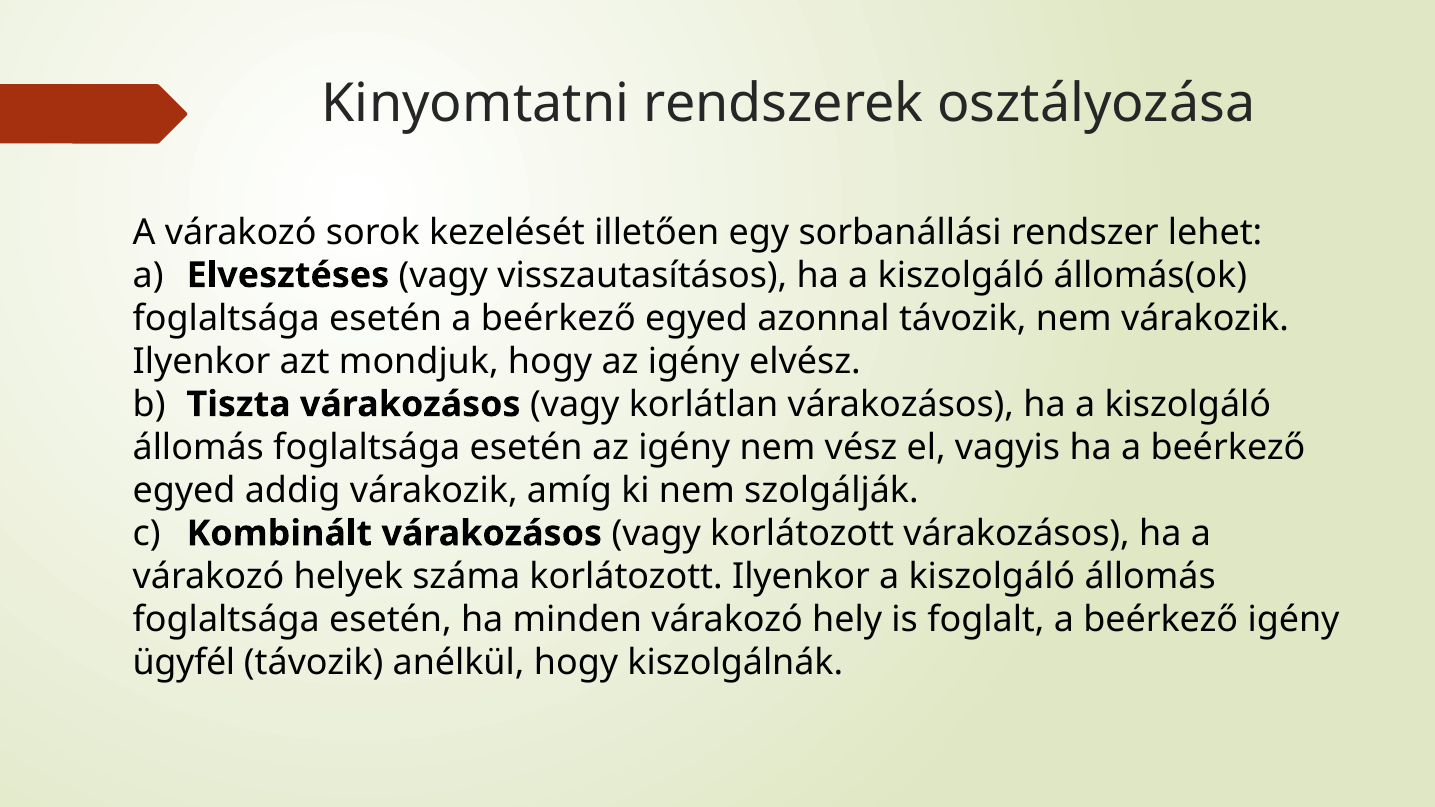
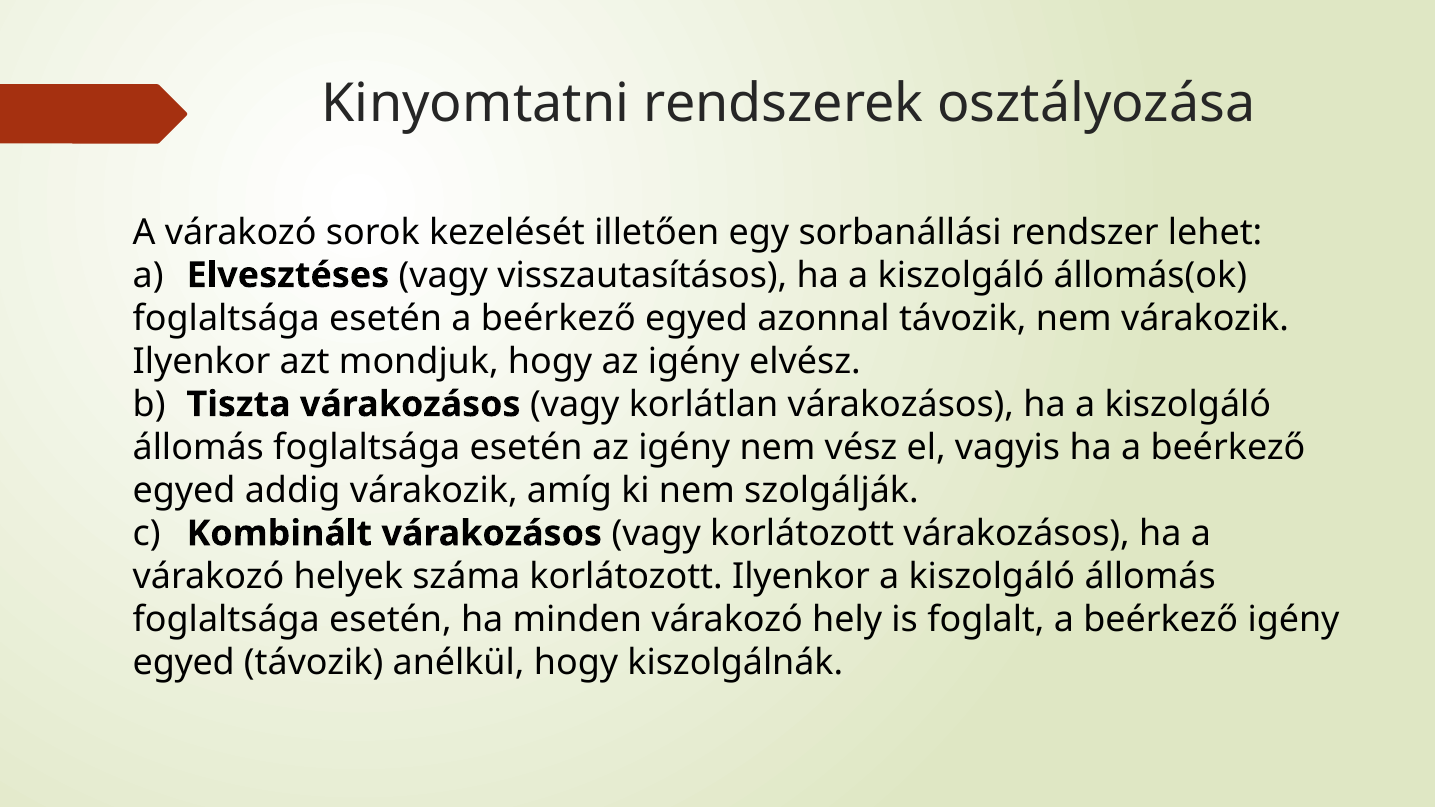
ügyfél: ügyfél -> egyed (184, 663)
